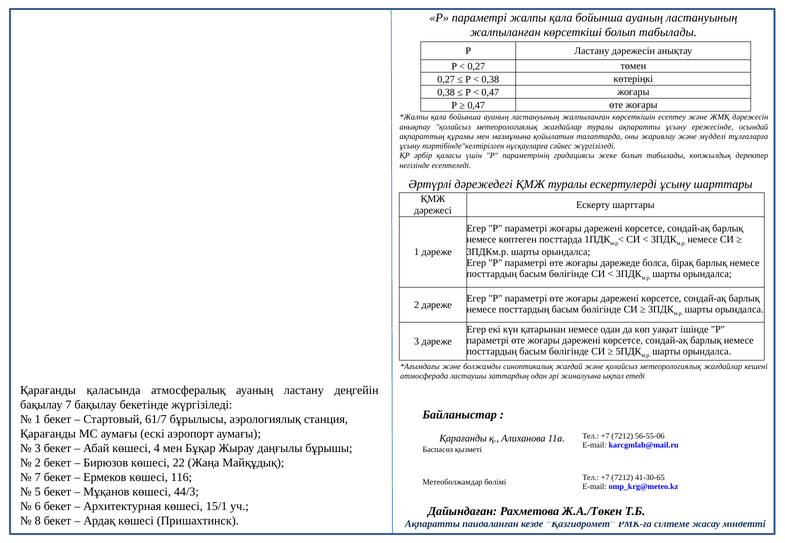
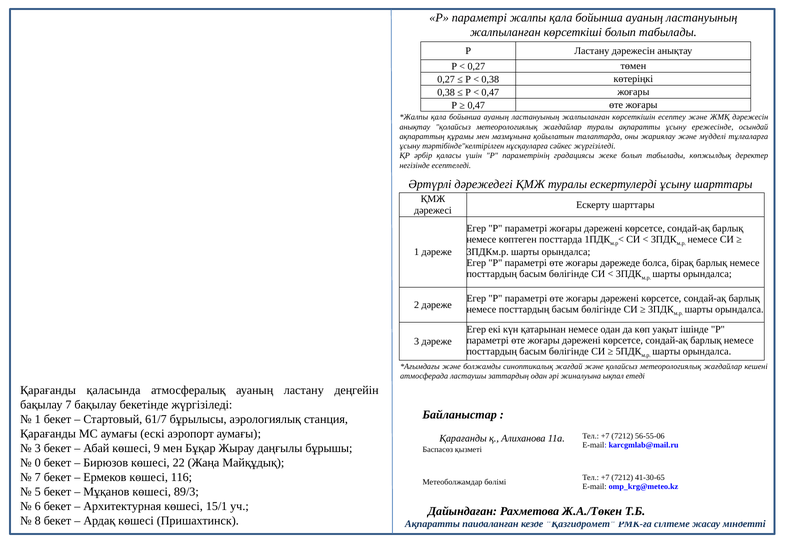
4: 4 -> 9 (157, 448)
2: 2 -> 0 (38, 463)
44/3: 44/3 -> 89/3 (186, 492)
